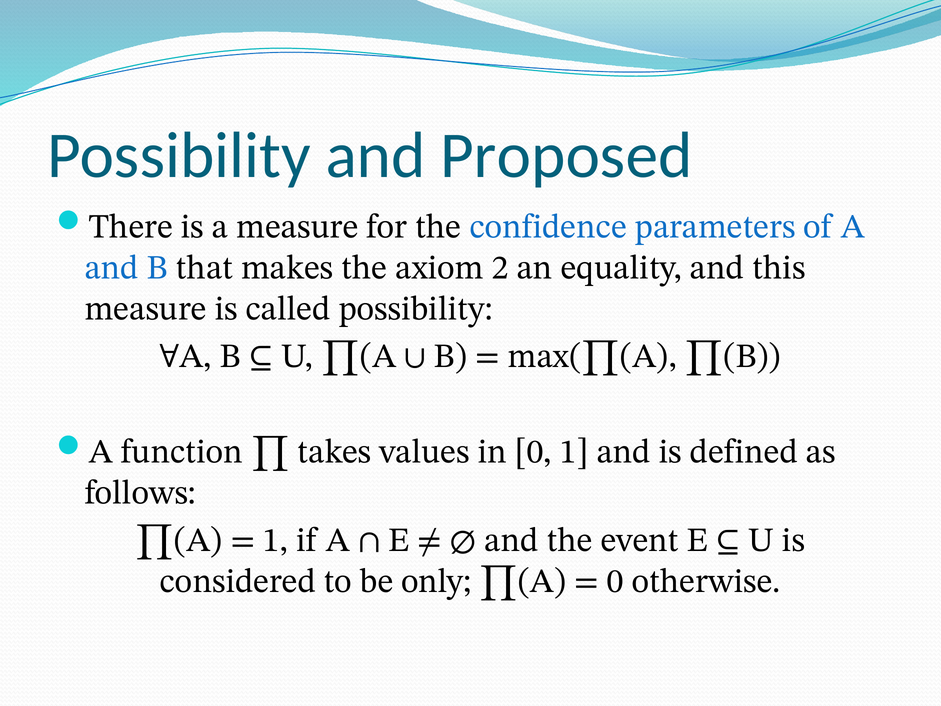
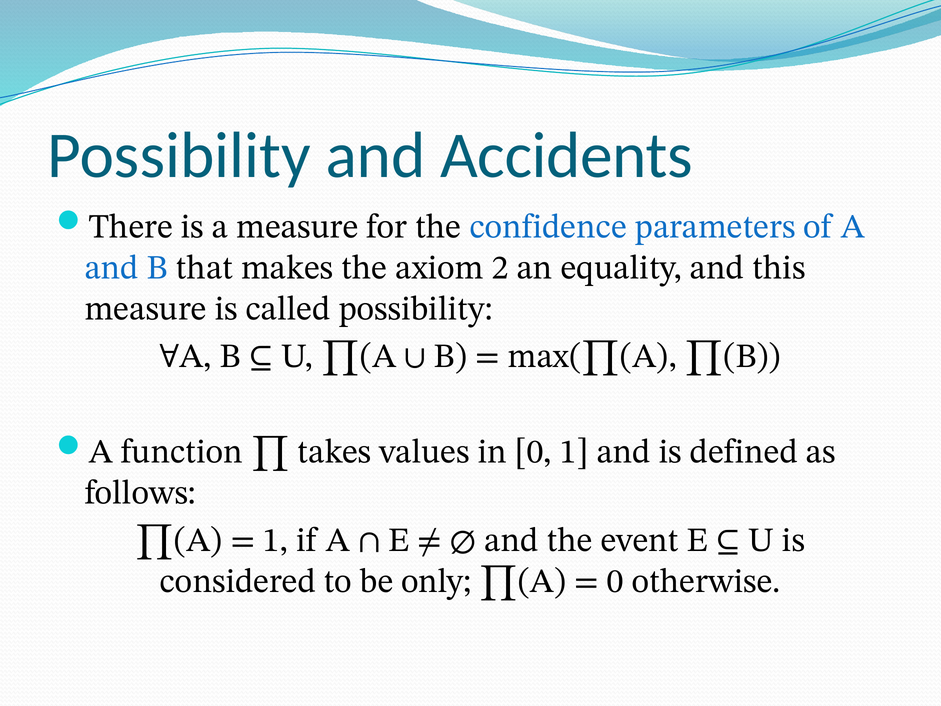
Proposed: Proposed -> Accidents (567, 155)
